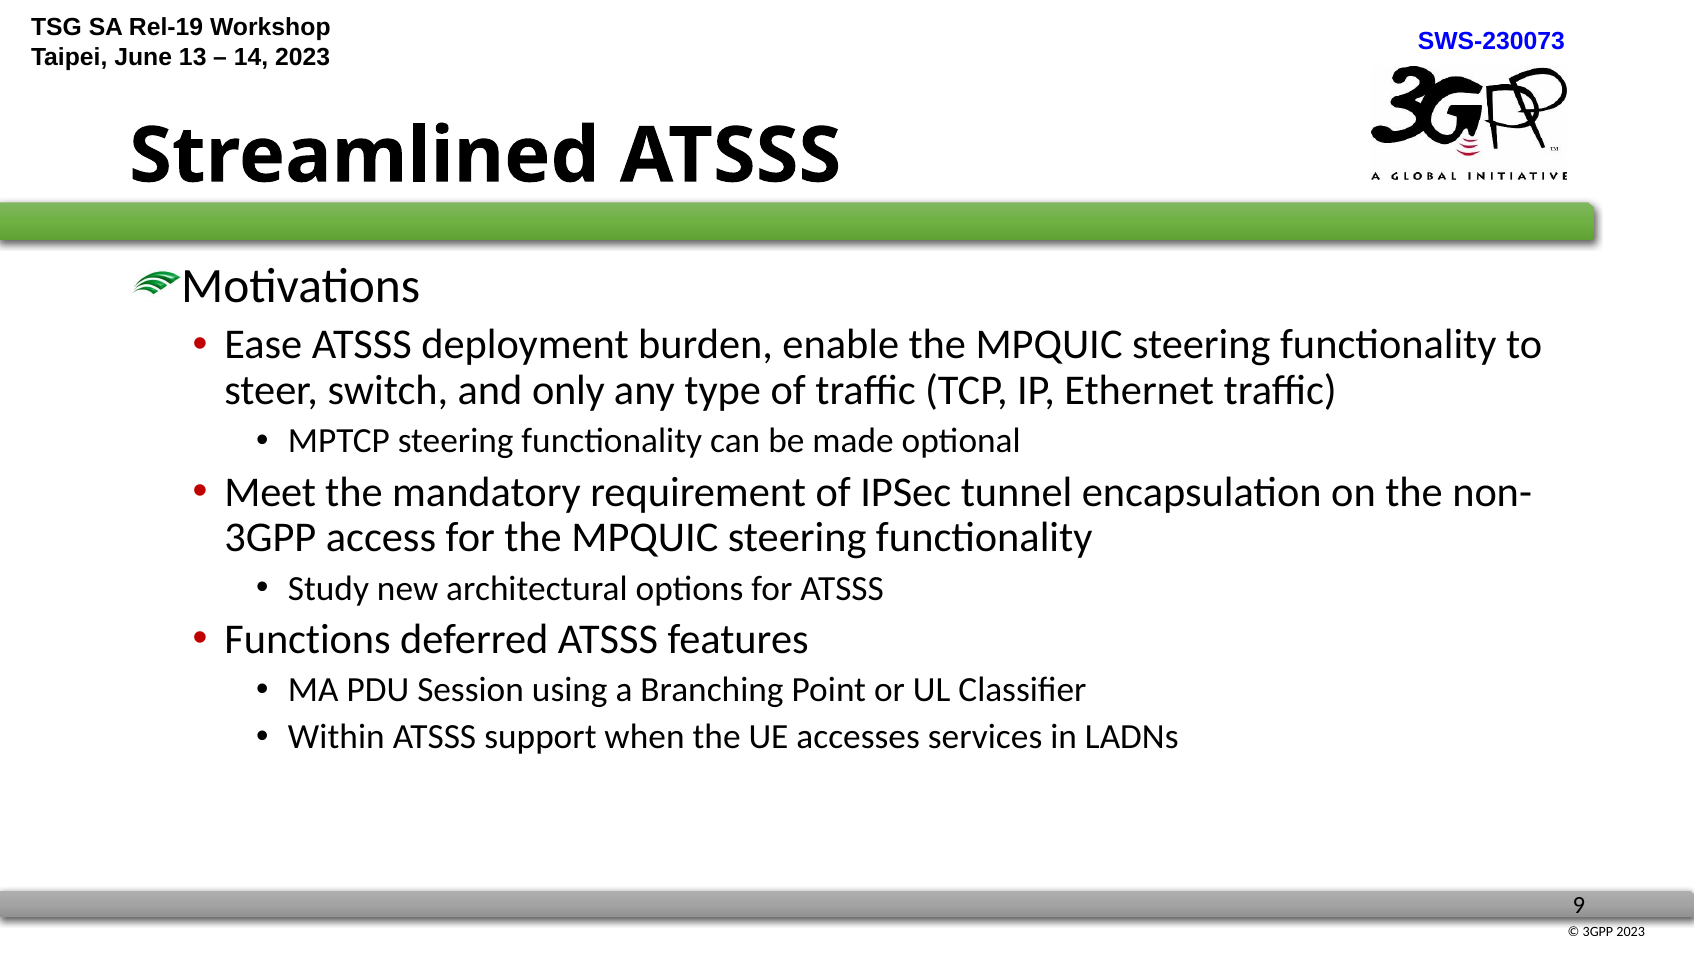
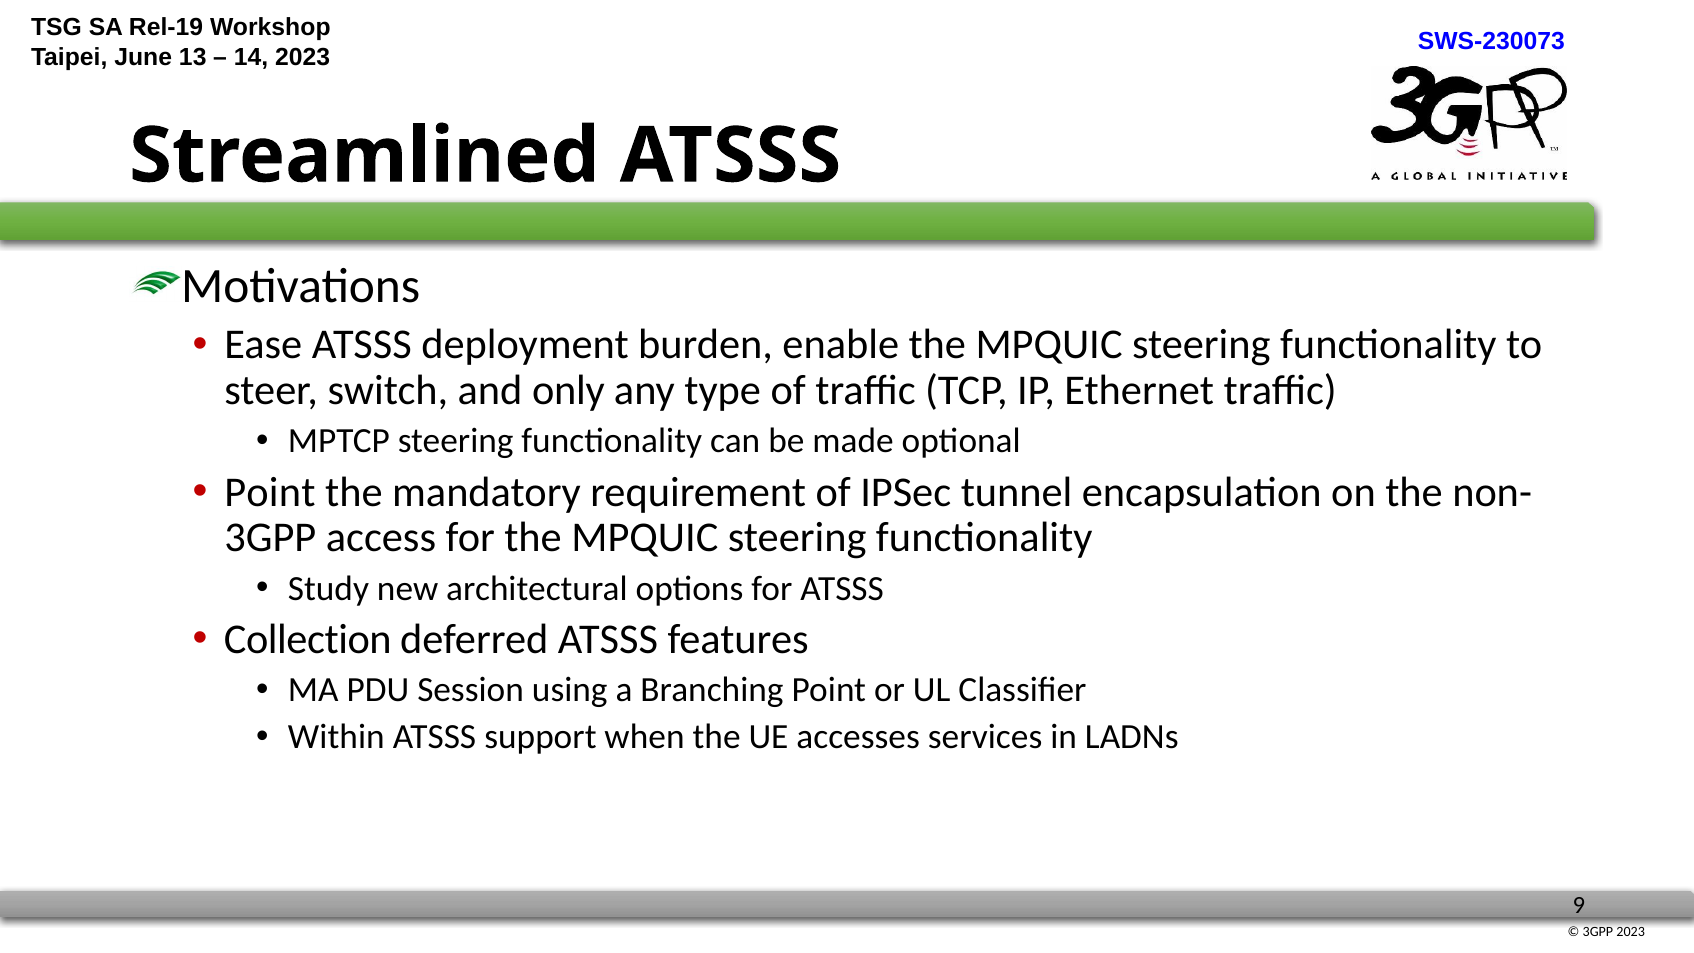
Meet: Meet -> Point (270, 492)
Functions: Functions -> Collection (308, 639)
